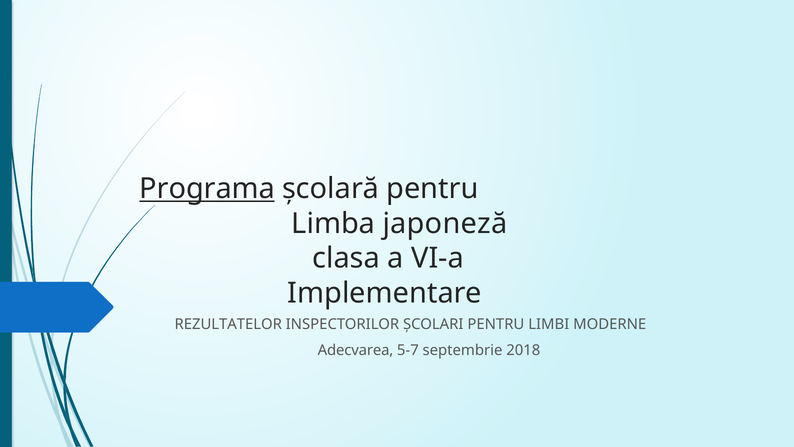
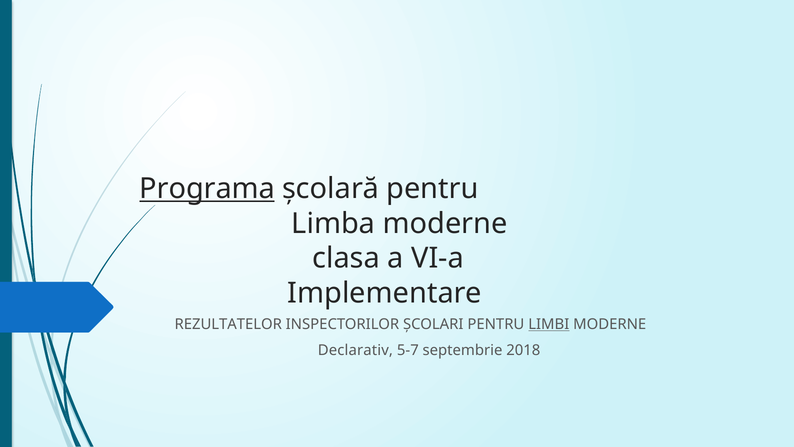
Limba japoneză: japoneză -> moderne (445, 223)
LIMBI underline: none -> present (549, 324)
Adecvarea: Adecvarea -> Declarativ (355, 350)
